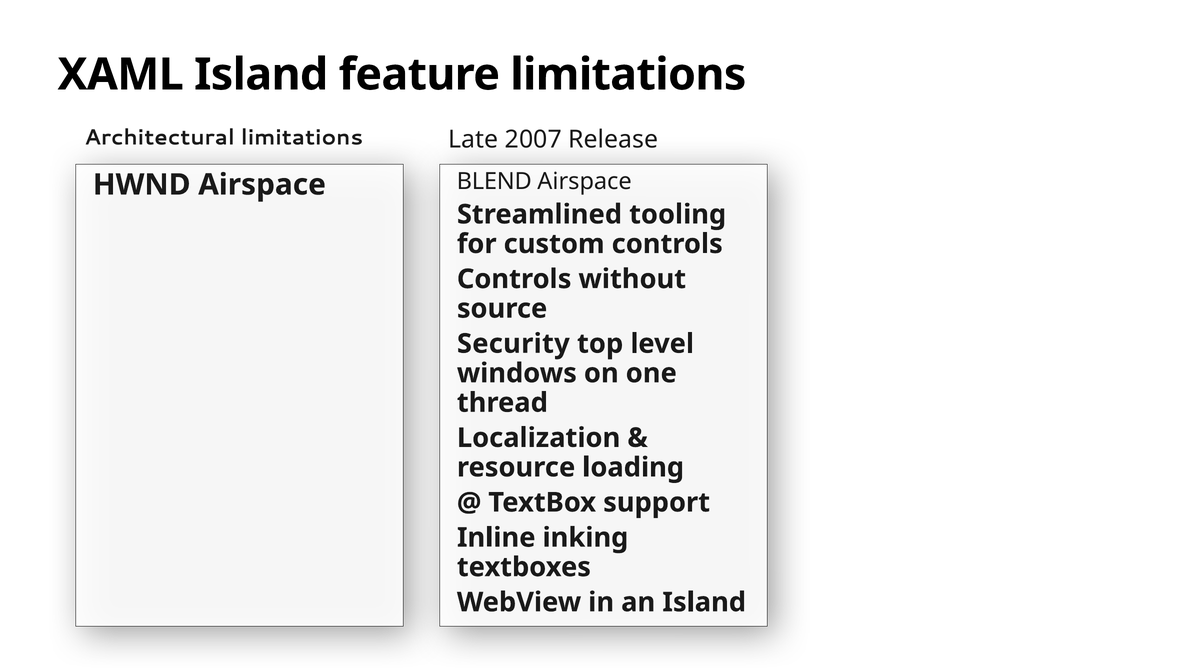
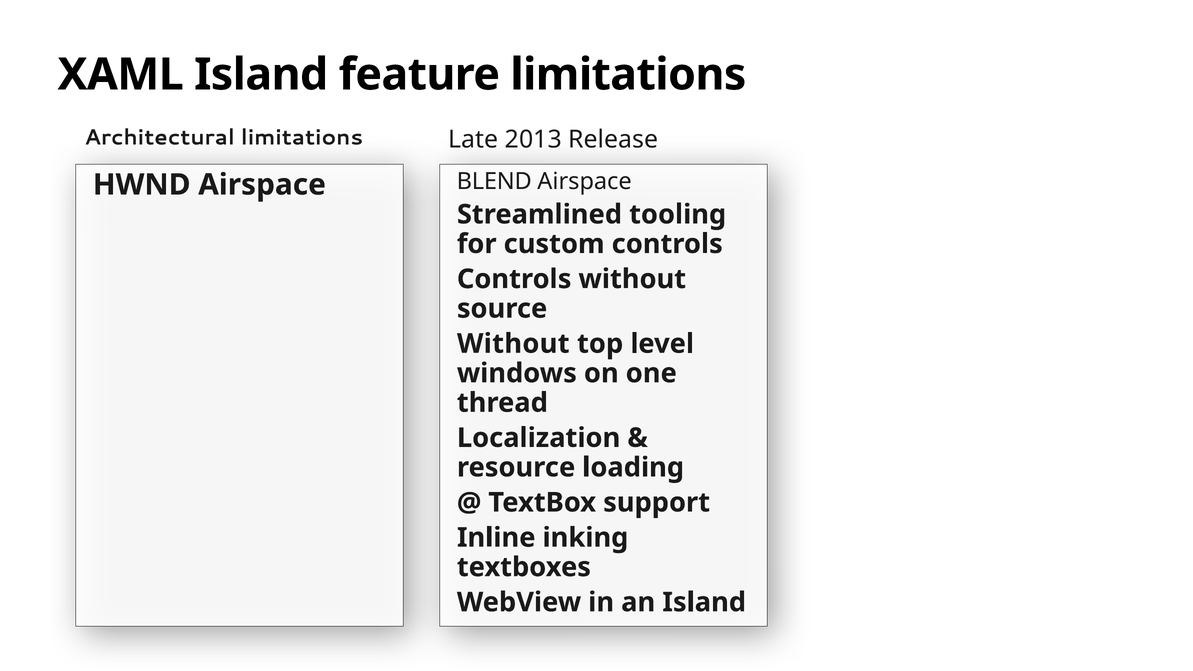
2007: 2007 -> 2013 (533, 140)
Security: Security -> Without (513, 344)
